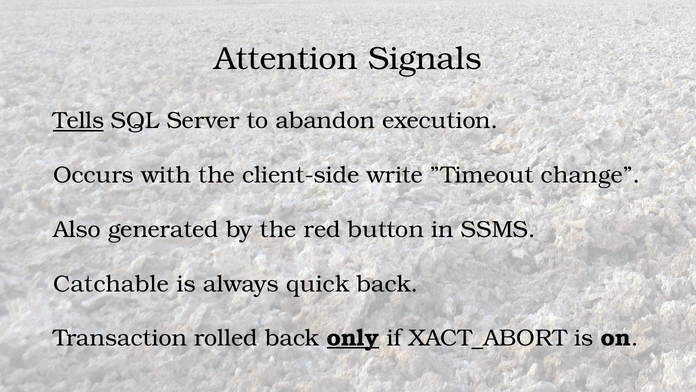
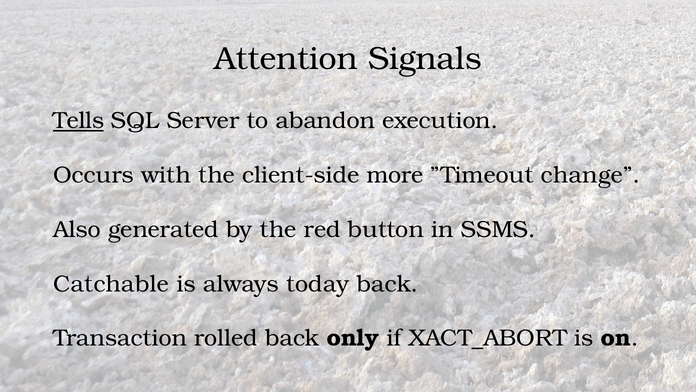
write: write -> more (395, 175)
quick: quick -> today (318, 284)
only underline: present -> none (353, 337)
